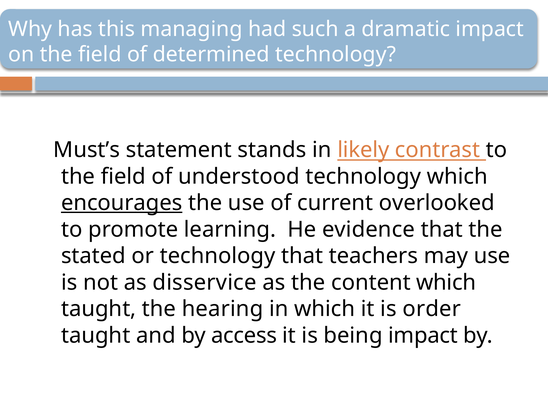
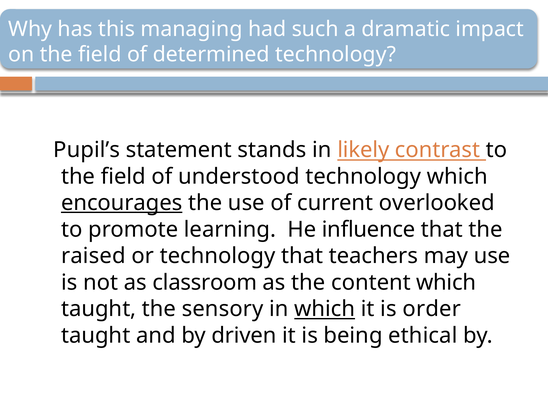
Must’s: Must’s -> Pupil’s (87, 150)
evidence: evidence -> influence (369, 229)
stated: stated -> raised (93, 256)
disservice: disservice -> classroom (205, 283)
hearing: hearing -> sensory (223, 309)
which underline: none -> present (325, 309)
access: access -> driven (244, 336)
being impact: impact -> ethical (423, 336)
